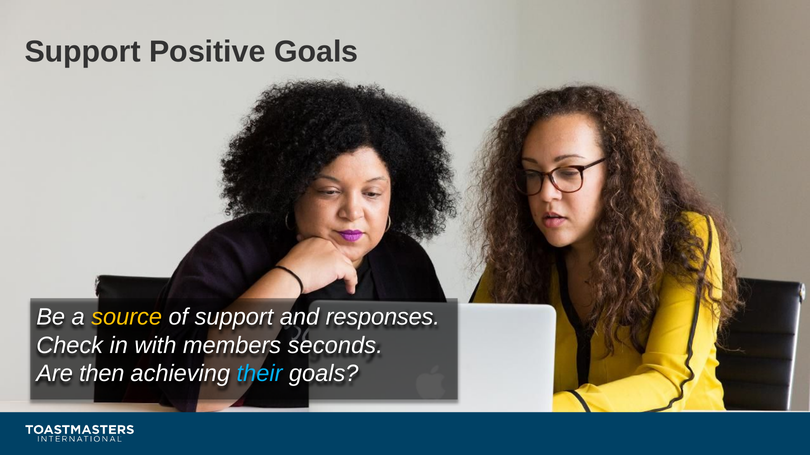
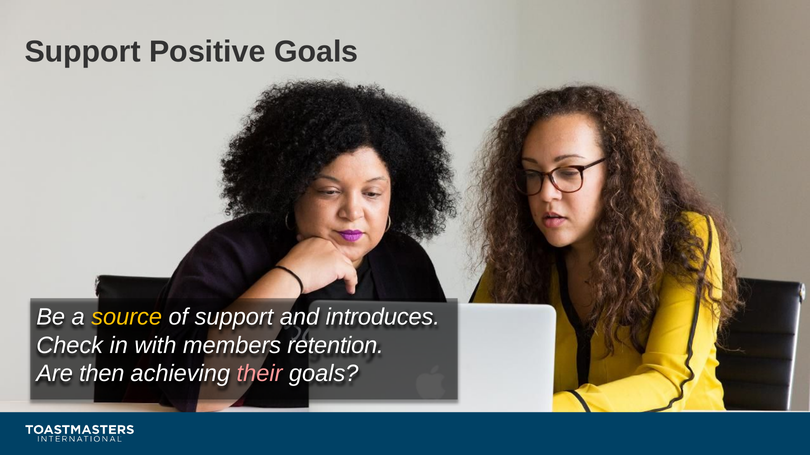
responses: responses -> introduces (383, 317)
seconds: seconds -> retention (335, 346)
their colour: light blue -> pink (260, 374)
